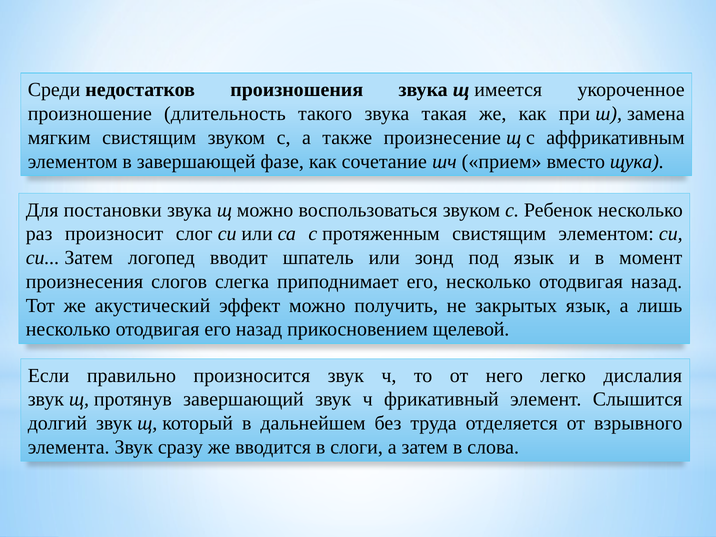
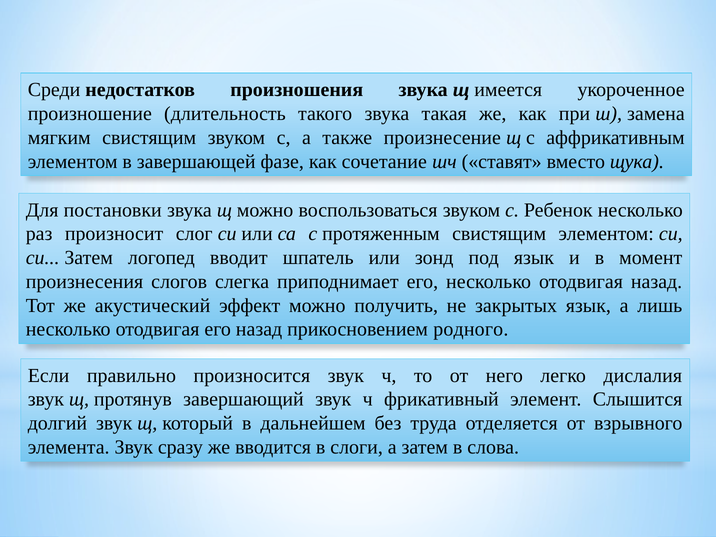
прием: прием -> ставят (502, 161)
щелевой: щелевой -> родного (471, 329)
